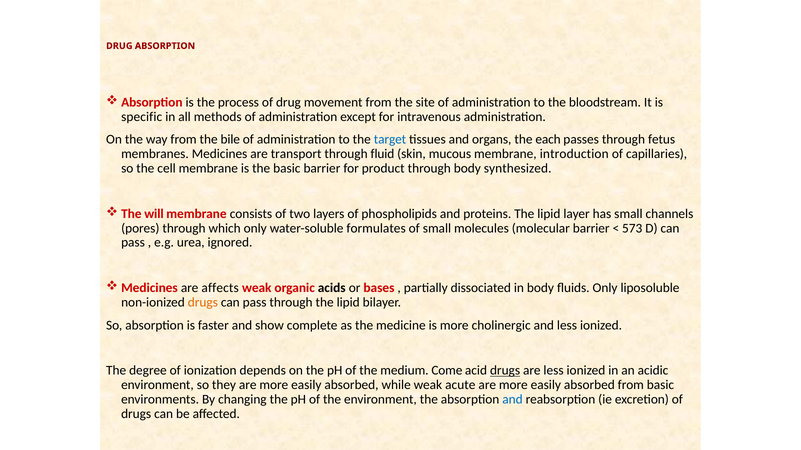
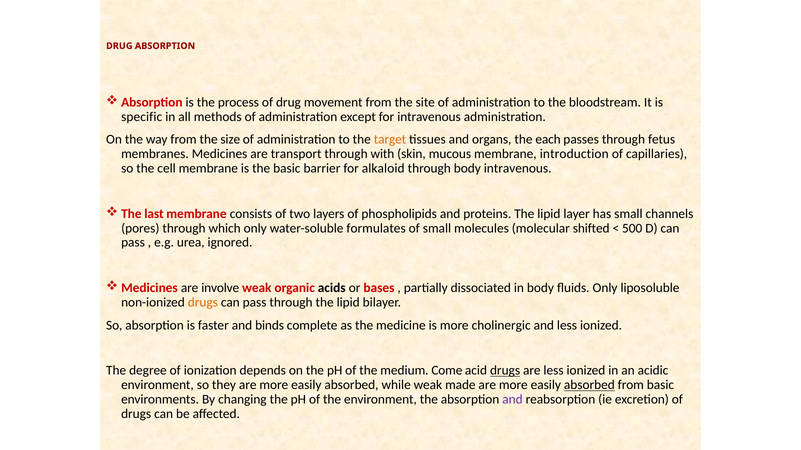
bile: bile -> size (230, 140)
target colour: blue -> orange (390, 140)
fluid: fluid -> with (382, 154)
product: product -> alkaloid (383, 169)
body synthesized: synthesized -> intravenous (518, 169)
will: will -> last (154, 214)
molecular barrier: barrier -> shifted (591, 228)
573: 573 -> 500 (632, 228)
affects: affects -> involve (220, 288)
show: show -> binds (270, 326)
acute: acute -> made (460, 385)
absorbed underline: none -> present (589, 385)
and colour: blue -> purple (513, 400)
